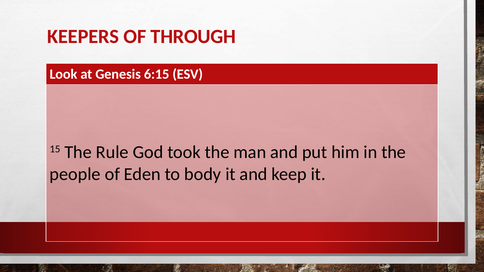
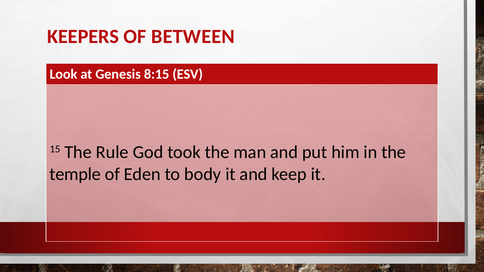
THROUGH: THROUGH -> BETWEEN (193, 37)
6:15: 6:15 -> 8:15 (157, 74)
people: people -> temple (75, 174)
